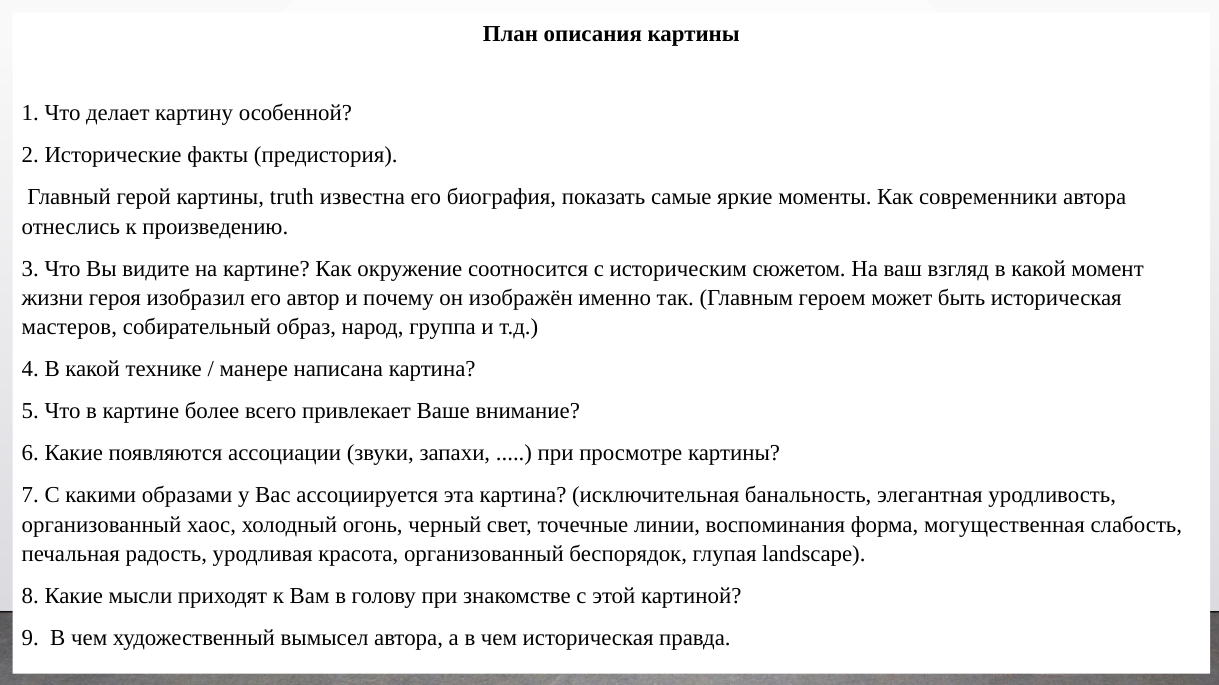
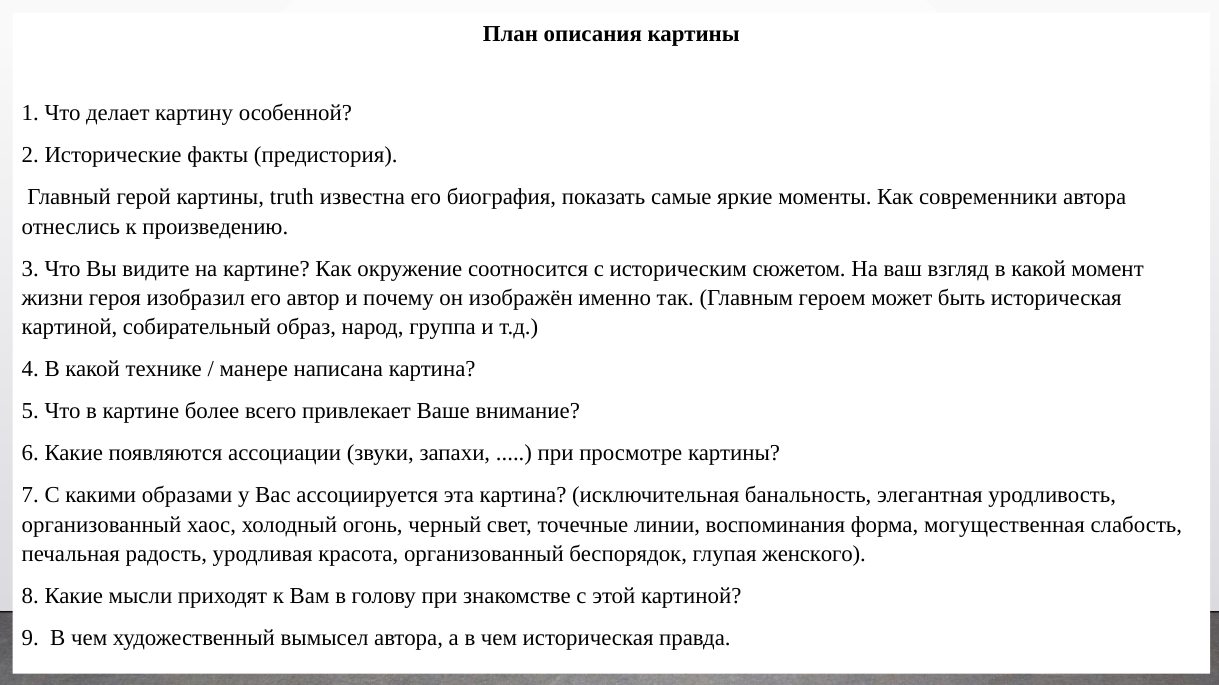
мастеров: мастеров -> картиной (69, 328)
landscape: landscape -> женского (814, 554)
